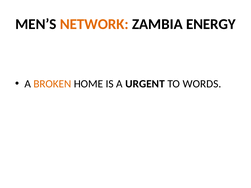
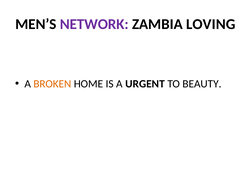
NETWORK colour: orange -> purple (94, 24)
ENERGY: ENERGY -> LOVING (211, 24)
WORDS: WORDS -> BEAUTY (202, 84)
